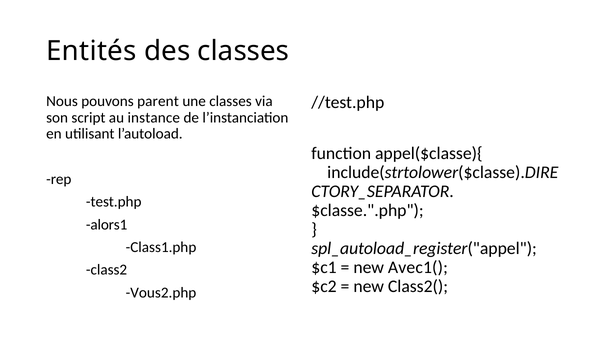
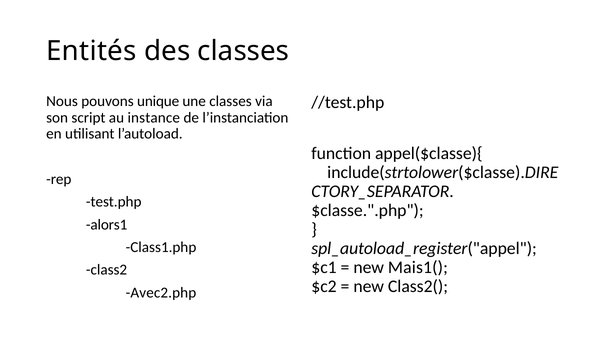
parent: parent -> unique (158, 101)
Avec1(: Avec1( -> Mais1( (418, 267)
Vous2.php: Vous2.php -> Avec2.php (161, 293)
